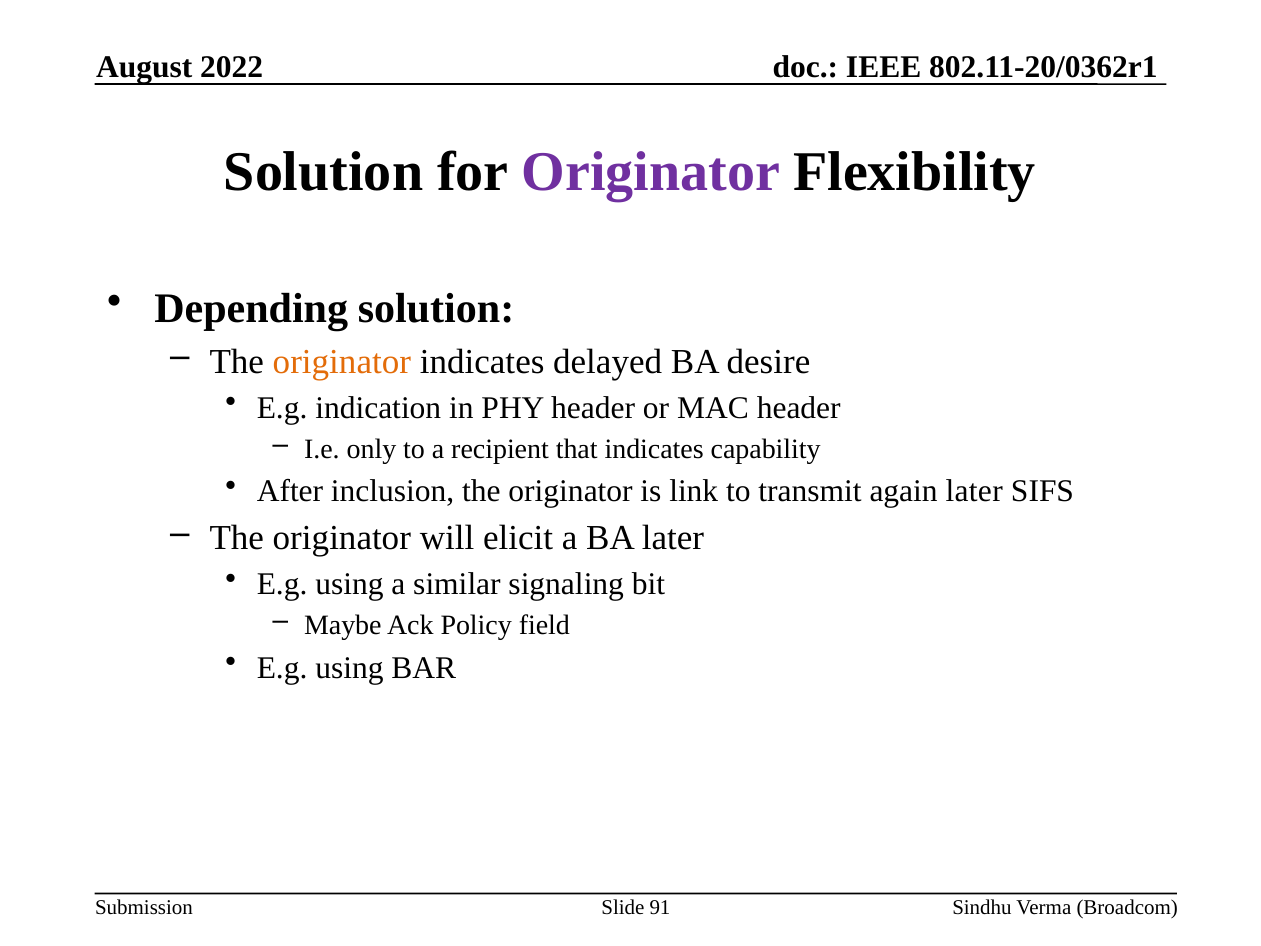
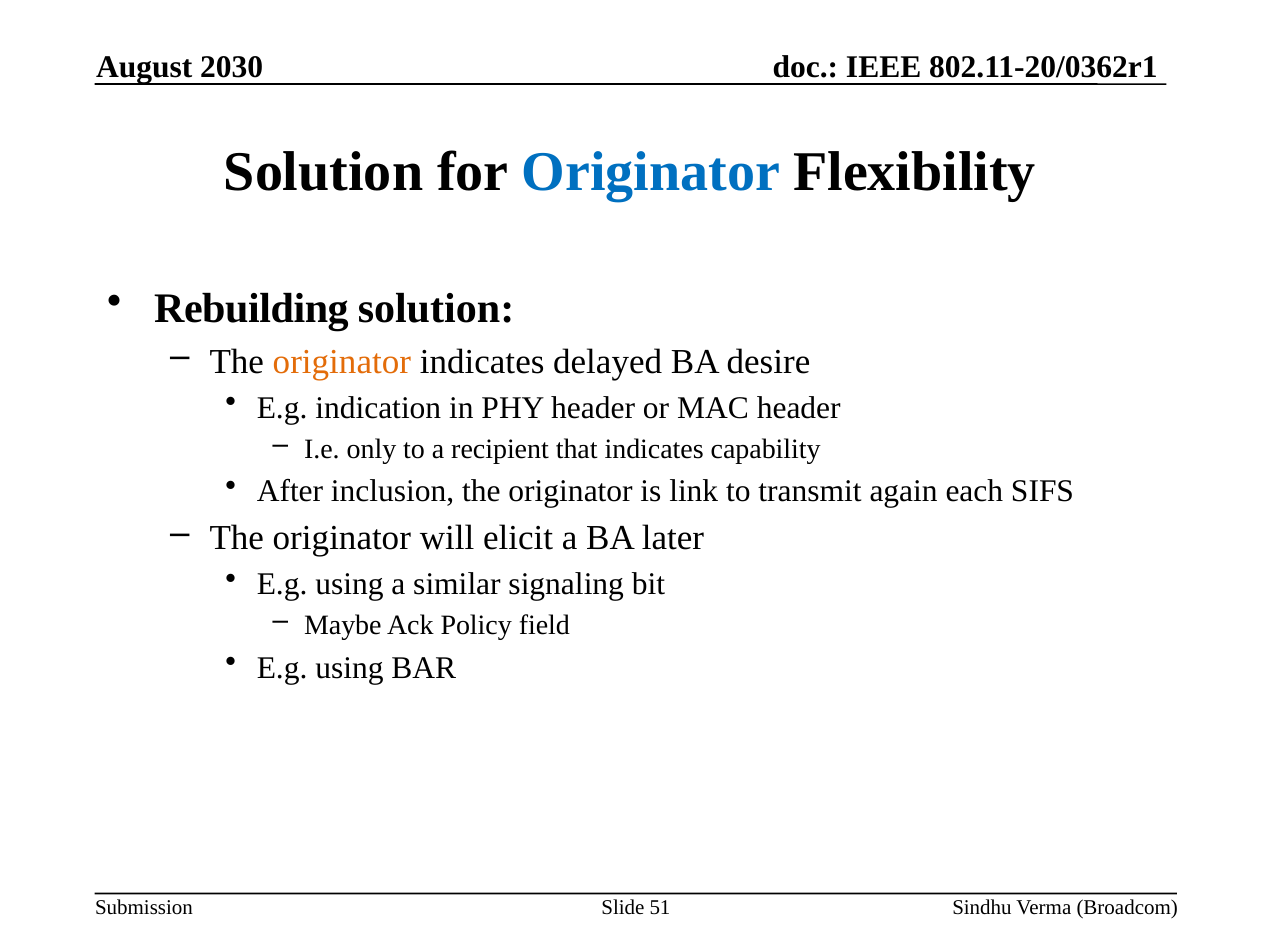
2022: 2022 -> 2030 (232, 67)
Originator colour: purple -> blue (651, 172)
Depending: Depending -> Rebuilding (251, 309)
again later: later -> each (974, 491)
91: 91 -> 51 (660, 907)
